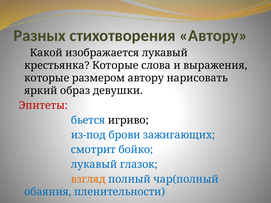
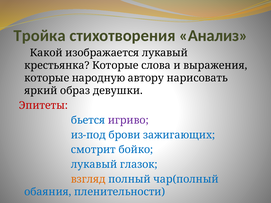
Разных: Разных -> Тройка (40, 36)
стихотворения Автору: Автору -> Анализ (213, 36)
размером: размером -> народную (99, 78)
игриво colour: black -> purple (128, 120)
